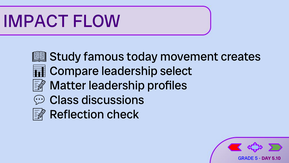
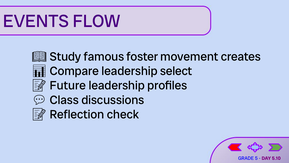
IMPACT: IMPACT -> EVENTS (36, 21)
today: today -> foster (142, 56)
Matter: Matter -> Future (68, 85)
